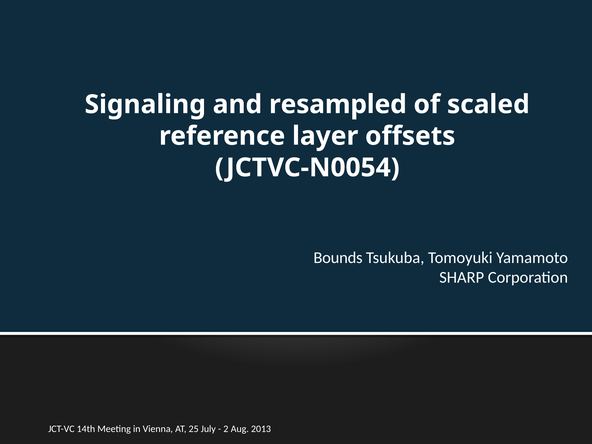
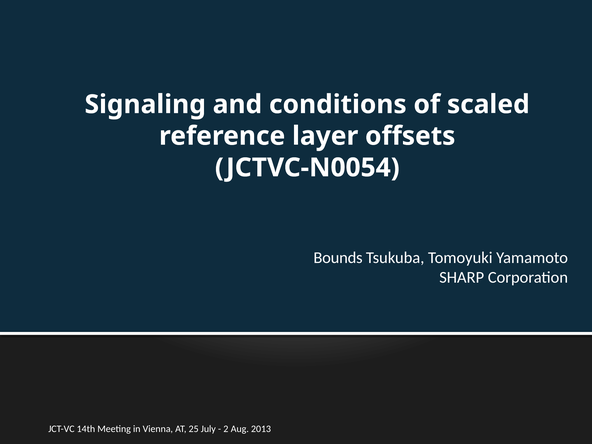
resampled: resampled -> conditions (338, 104)
